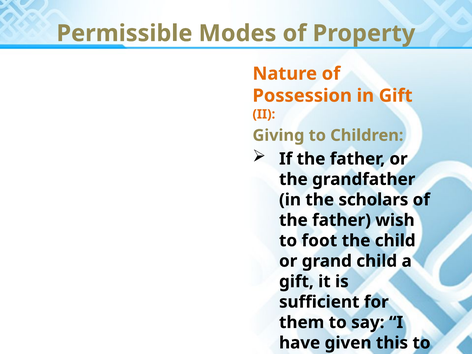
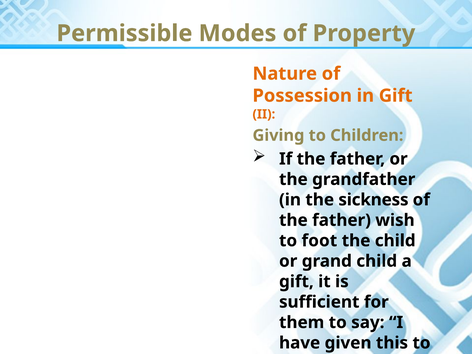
scholars: scholars -> sickness (373, 200)
